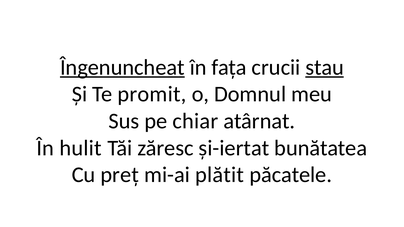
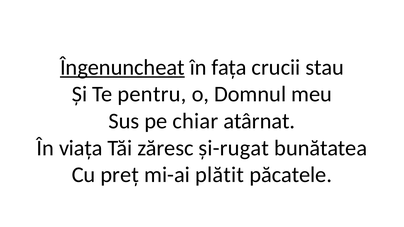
stau underline: present -> none (325, 67)
promit: promit -> pentru (152, 94)
hulit: hulit -> viața (81, 148)
și-iertat: și-iertat -> și-rugat (234, 148)
